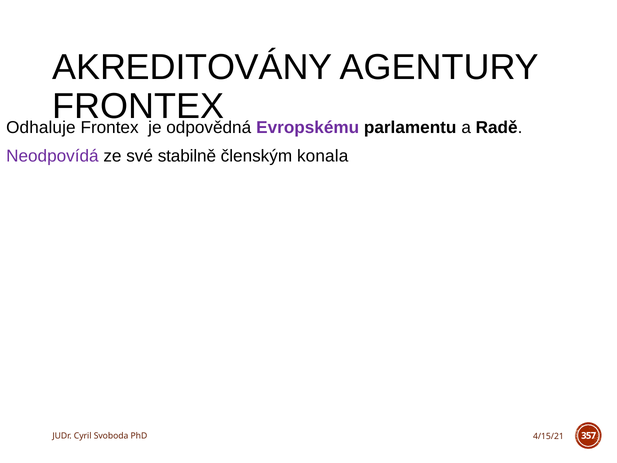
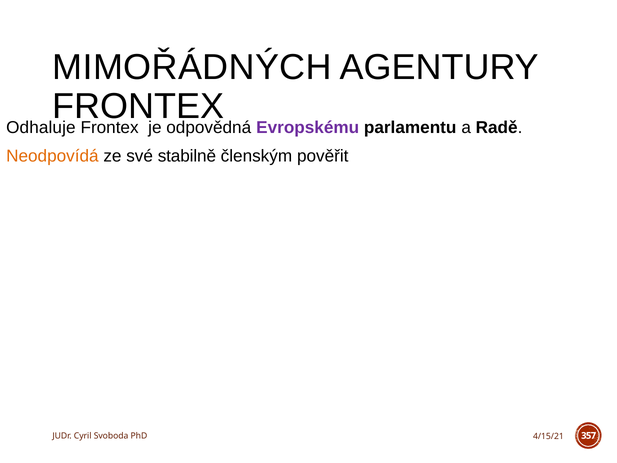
AKREDITOVÁNY: AKREDITOVÁNY -> MIMOŘÁDNÝCH (192, 67)
Neodpovídá colour: purple -> orange (52, 156)
konala: konala -> pověřit (323, 156)
